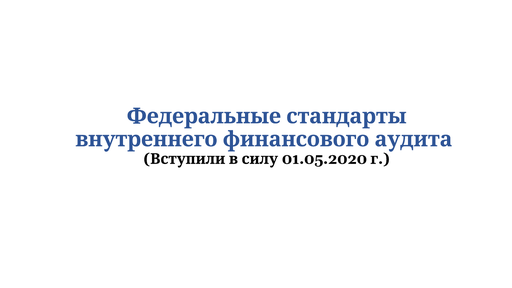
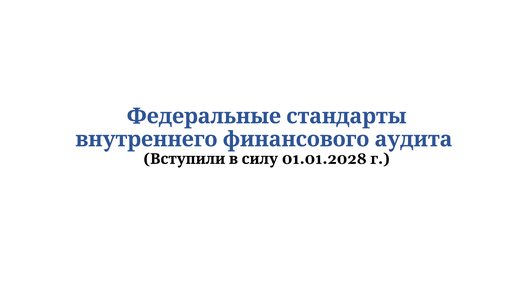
01.05.2020: 01.05.2020 -> 01.01.2028 (324, 159)
